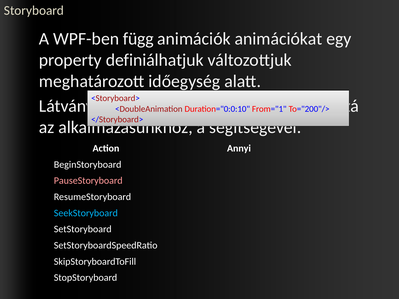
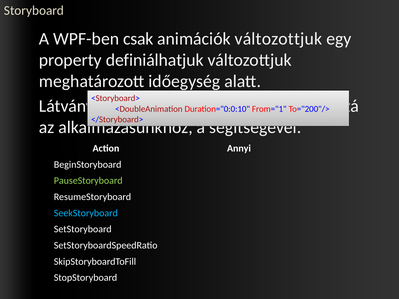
függ: függ -> csak (138, 39)
animációk animációkat: animációkat -> változottjuk (278, 39)
PauseStoryboard colour: pink -> light green (88, 181)
